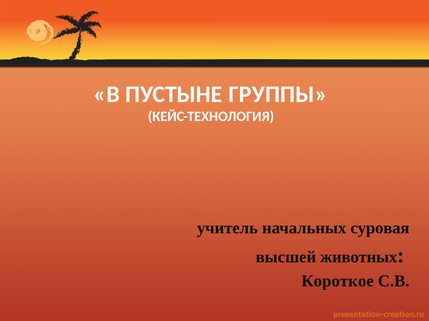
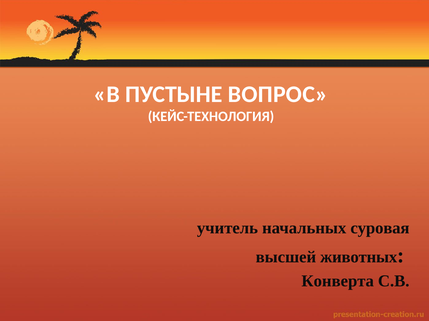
ГРУППЫ: ГРУППЫ -> ВОПРОС (278, 95)
Короткое: Короткое -> Конверта (338, 282)
